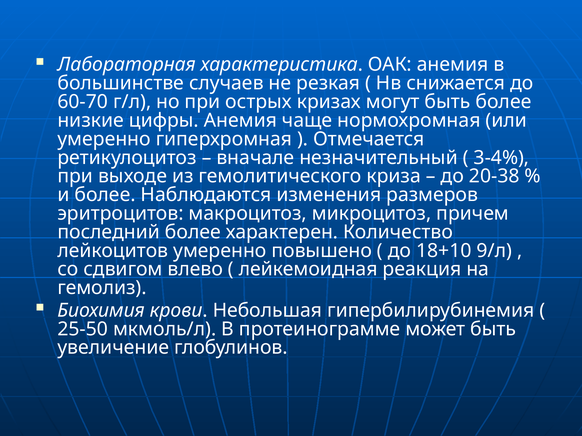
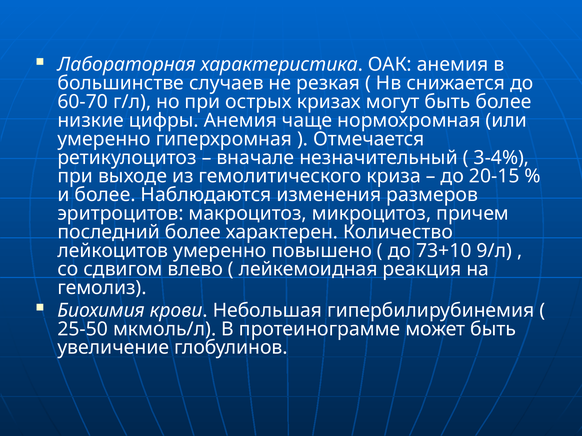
20-38: 20-38 -> 20-15 (494, 176)
18+10: 18+10 -> 73+10 (444, 251)
